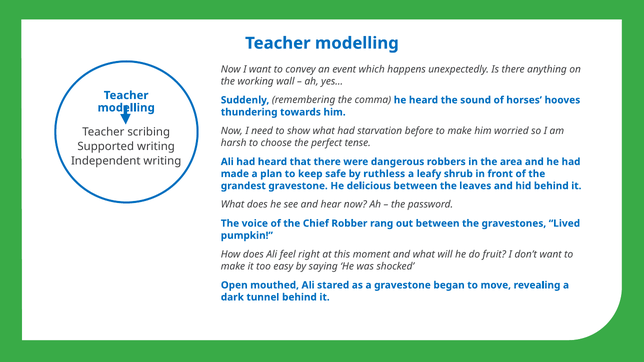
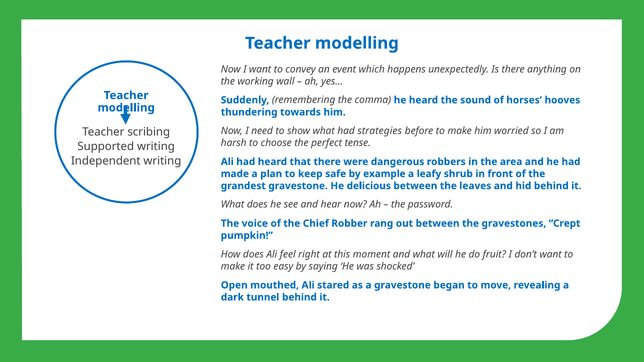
starvation: starvation -> strategies (380, 131)
ruthless: ruthless -> example (384, 174)
Lived: Lived -> Crept (564, 224)
